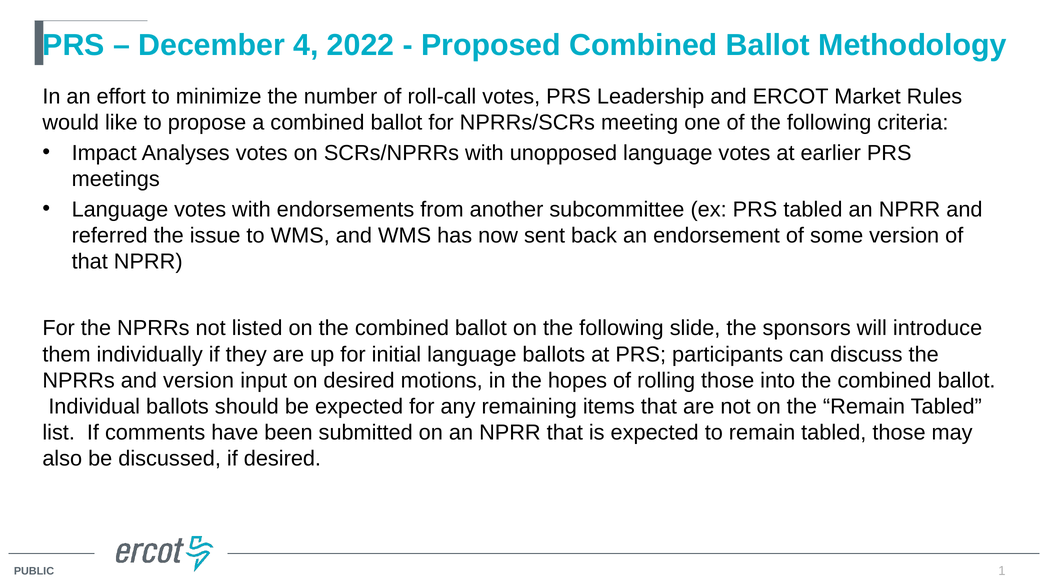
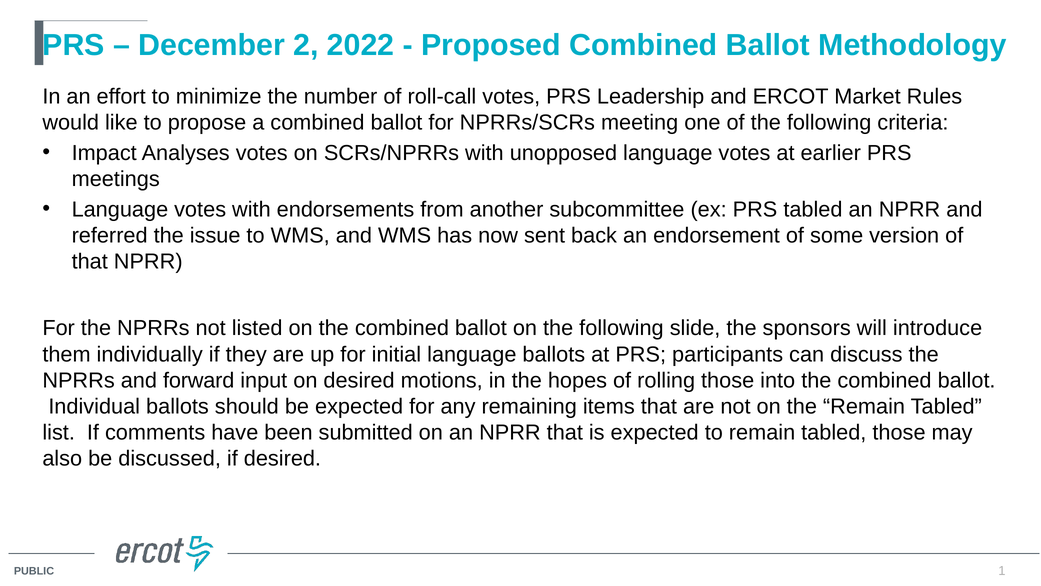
4: 4 -> 2 (306, 45)
and version: version -> forward (199, 380)
